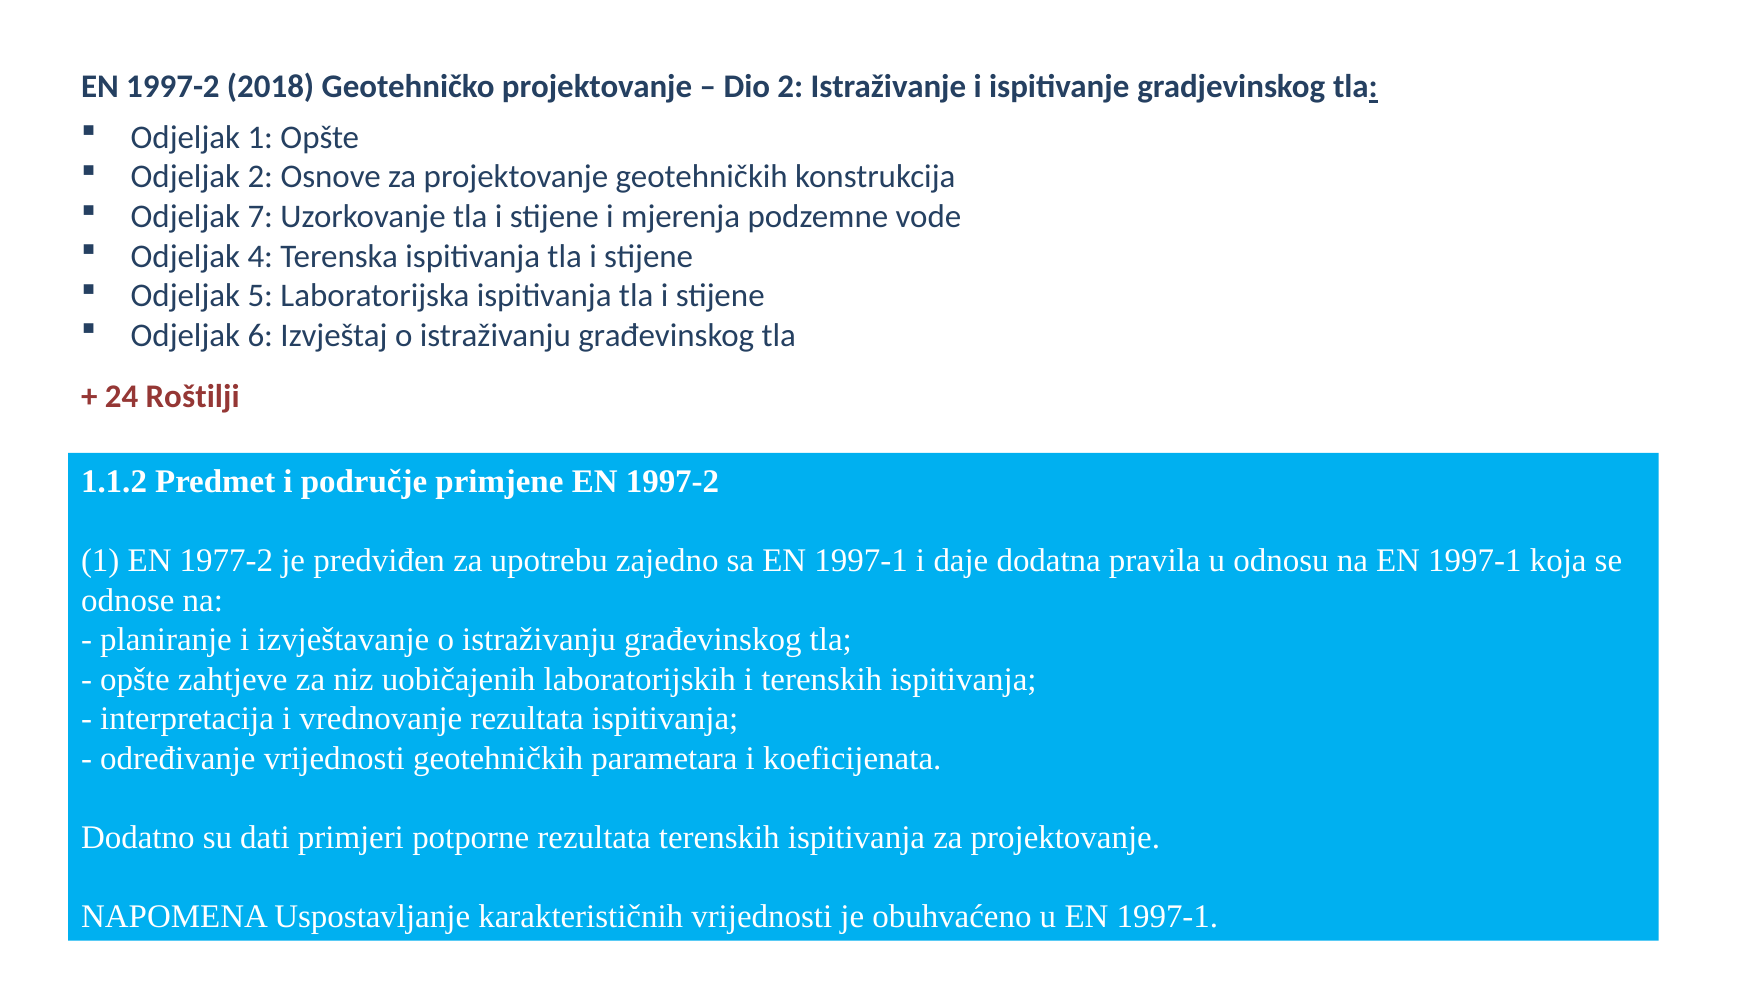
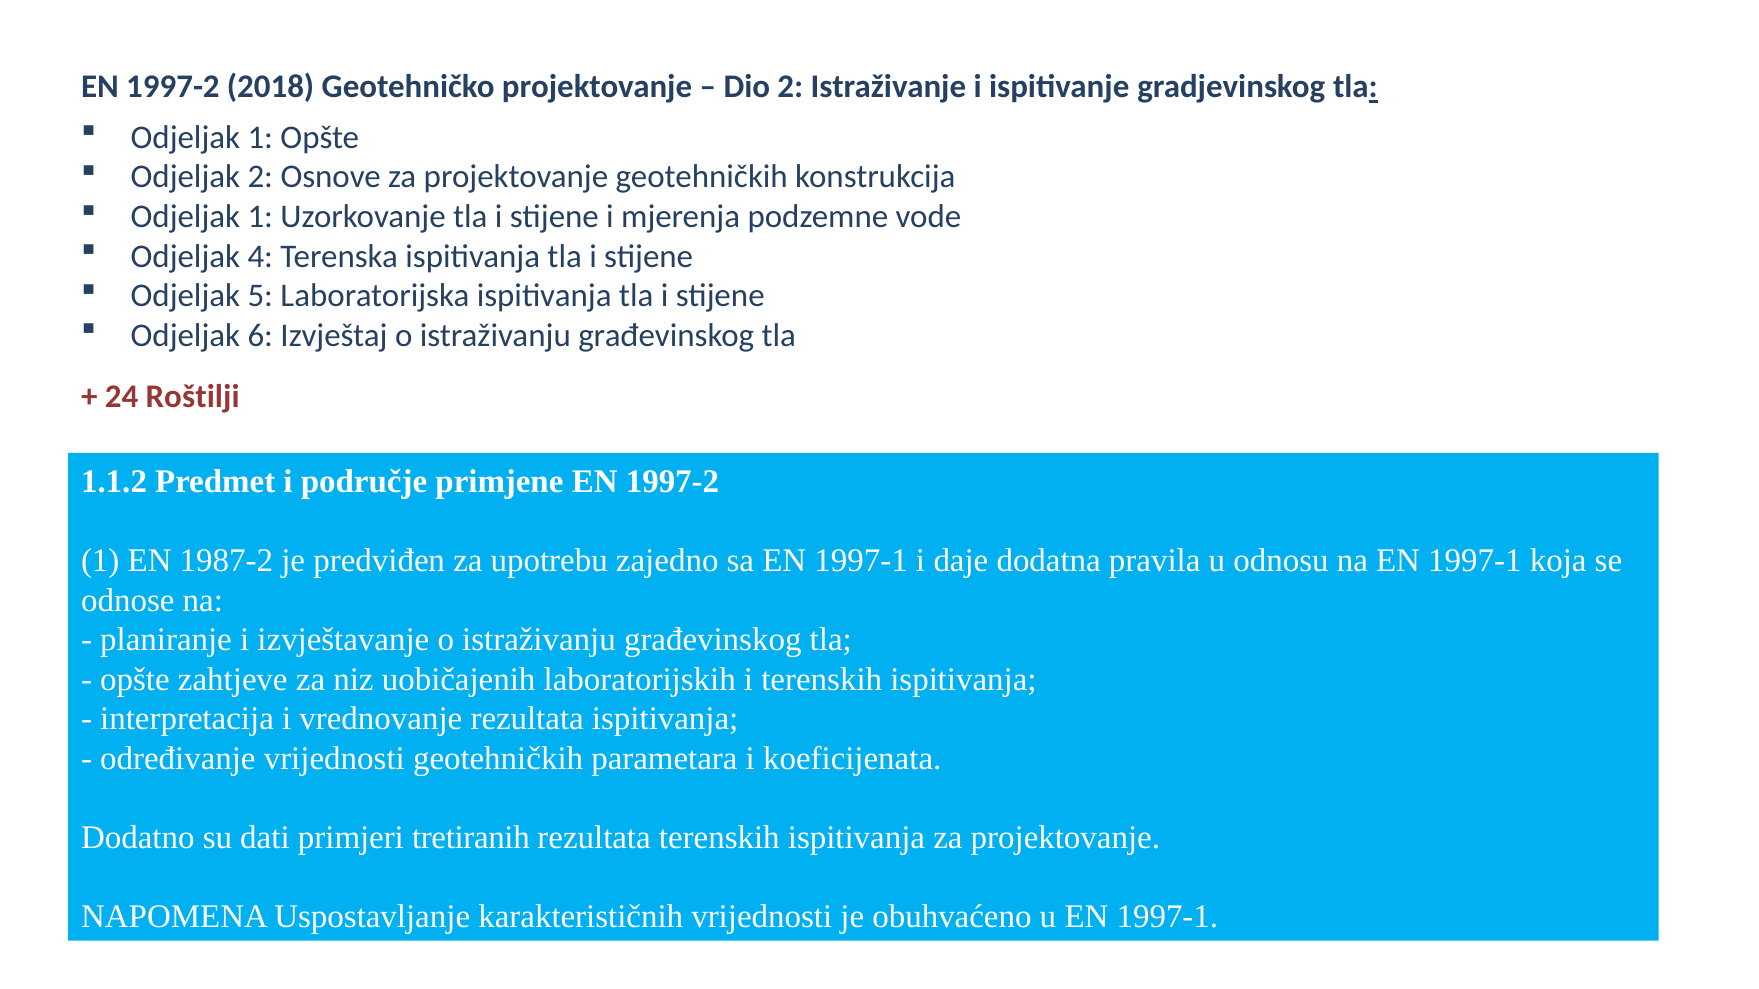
7: 7 -> 1 (260, 217)
1977-2: 1977-2 -> 1987-2 (226, 561)
potporne: potporne -> tretiranih (471, 838)
